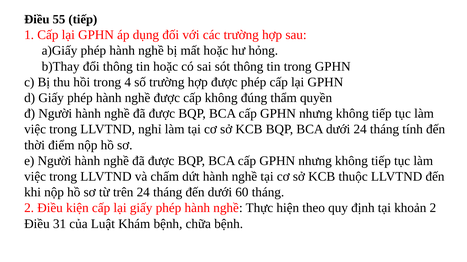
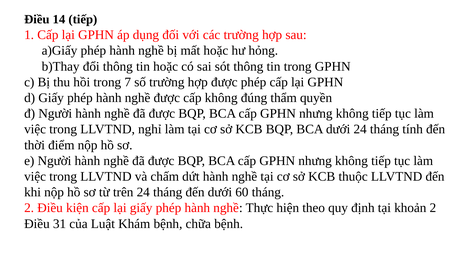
55: 55 -> 14 (59, 19)
4: 4 -> 7 (128, 82)
